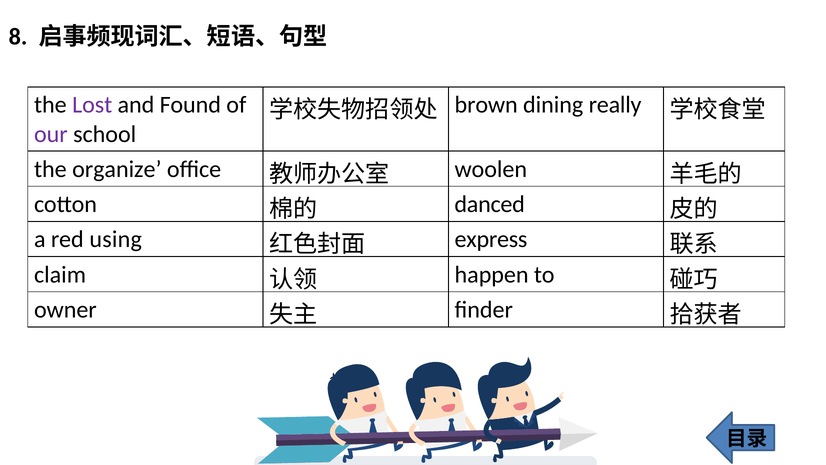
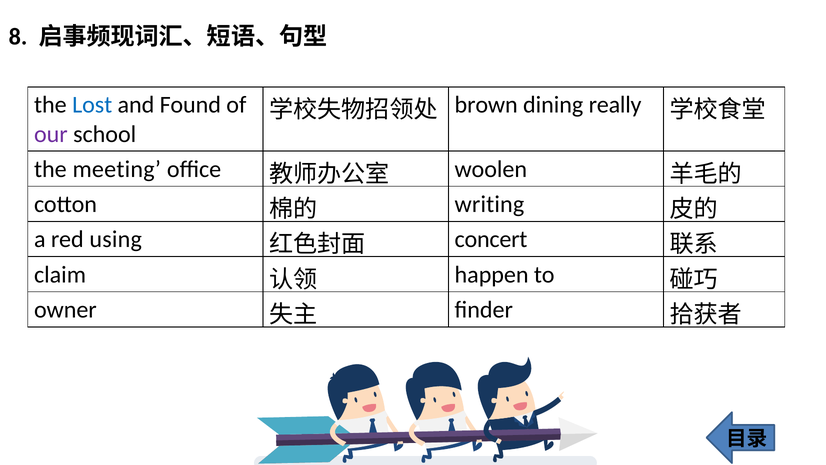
Lost colour: purple -> blue (92, 105)
organize: organize -> meeting (117, 169)
danced: danced -> writing (489, 204)
express: express -> concert (491, 239)
